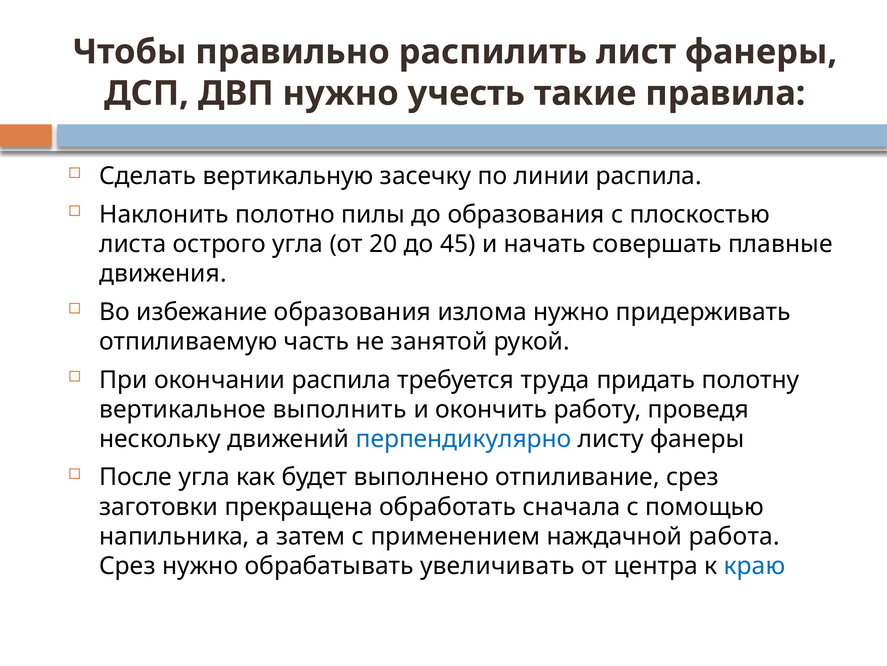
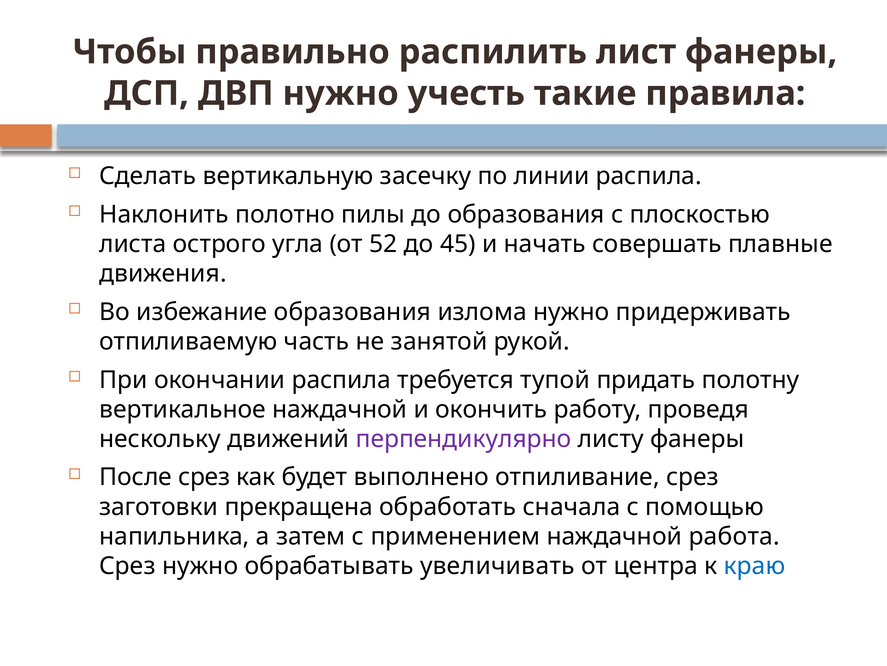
20: 20 -> 52 (383, 244)
труда: труда -> тупой (555, 379)
вертикальное выполнить: выполнить -> наждачной (340, 409)
перпендикулярно colour: blue -> purple (464, 439)
После угла: угла -> срез (204, 477)
